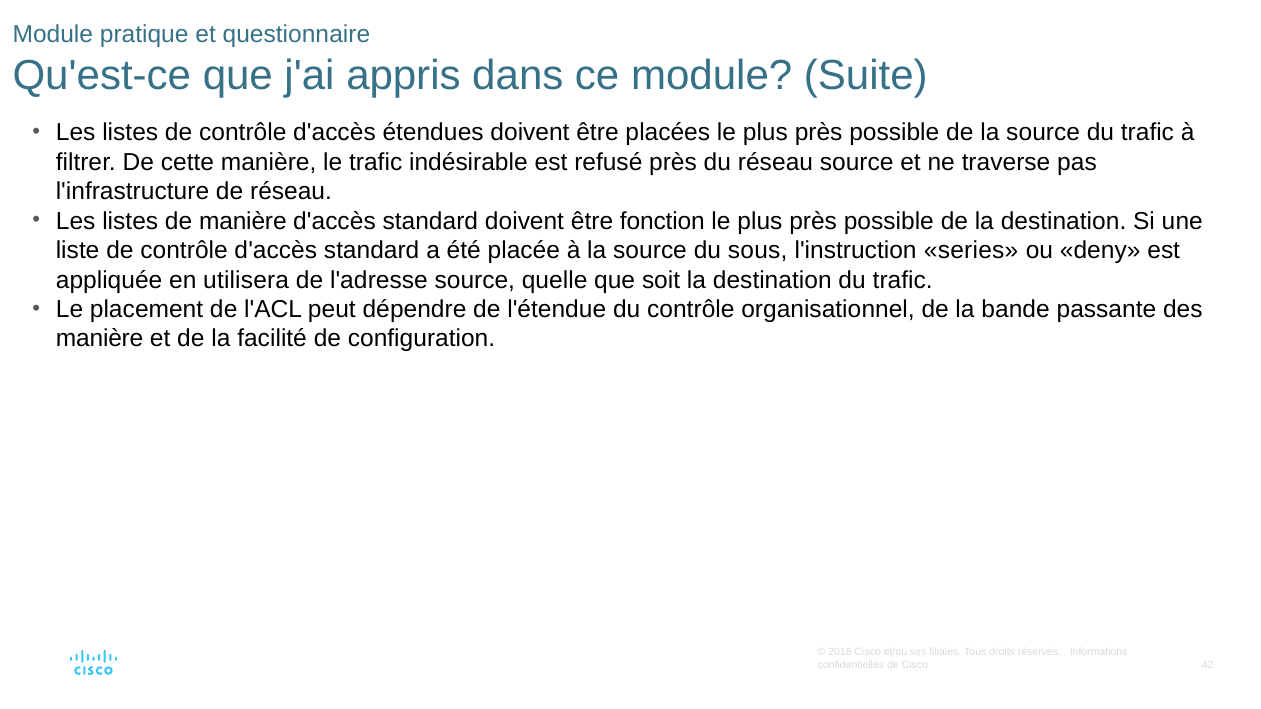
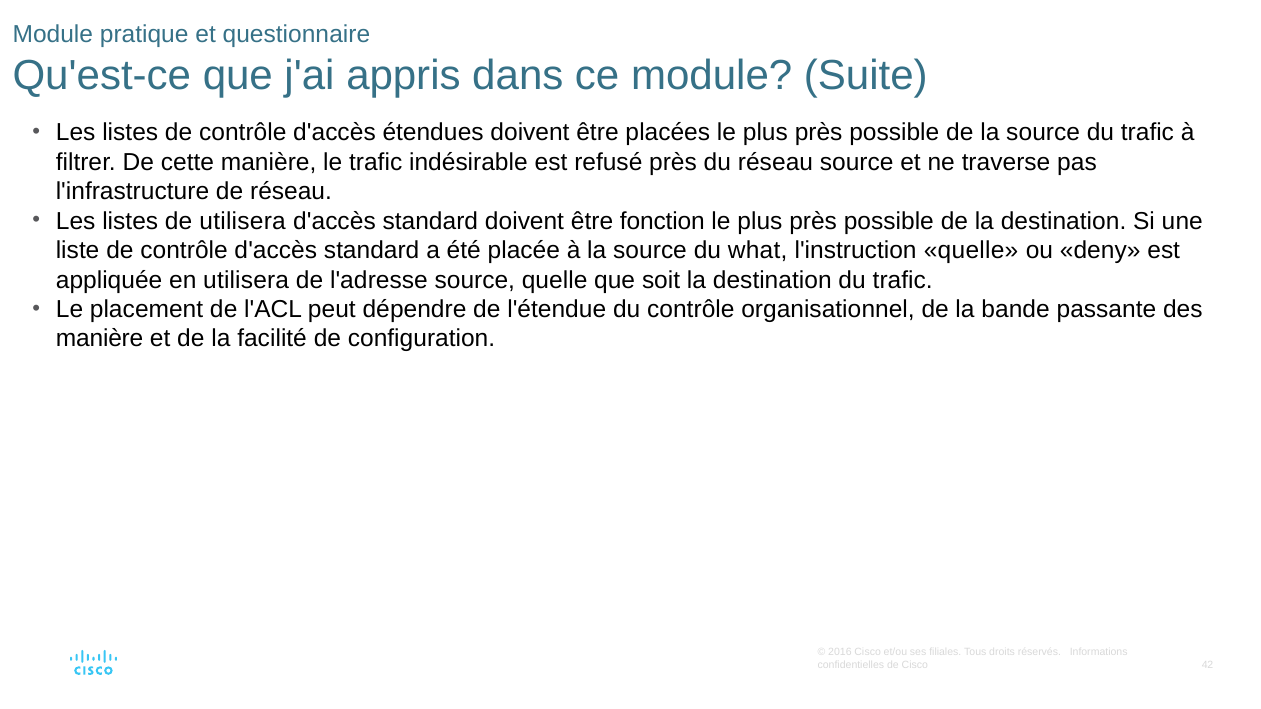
de manière: manière -> utilisera (243, 221)
sous: sous -> what (758, 251)
l'instruction series: series -> quelle (971, 251)
